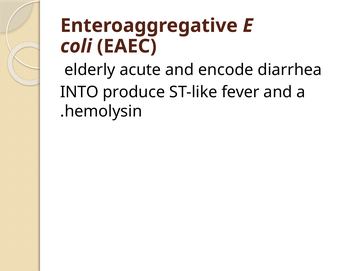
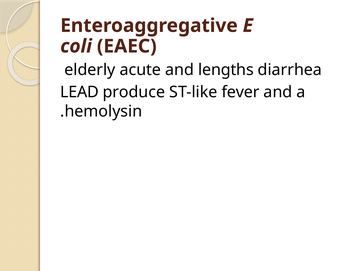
encode: encode -> lengths (226, 70)
INTO: INTO -> LEAD (79, 92)
